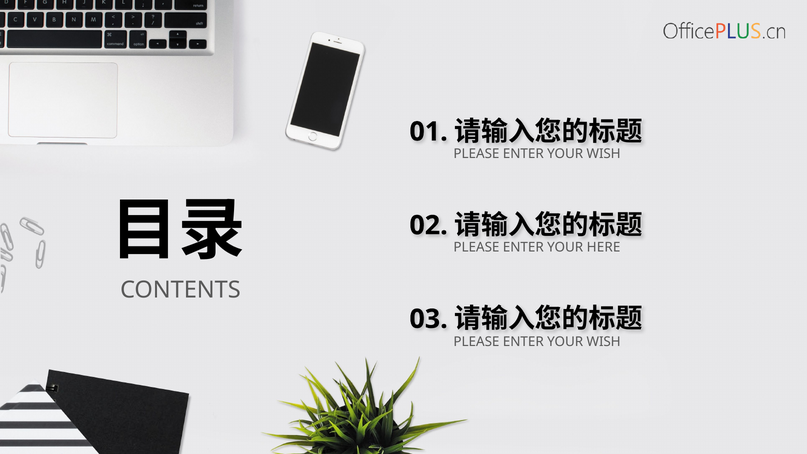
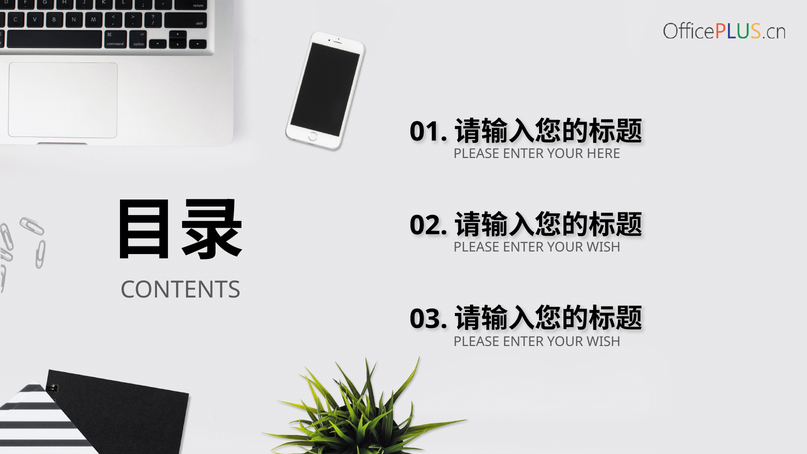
WISH: WISH -> HERE (604, 154)
HERE: HERE -> WISH (604, 247)
